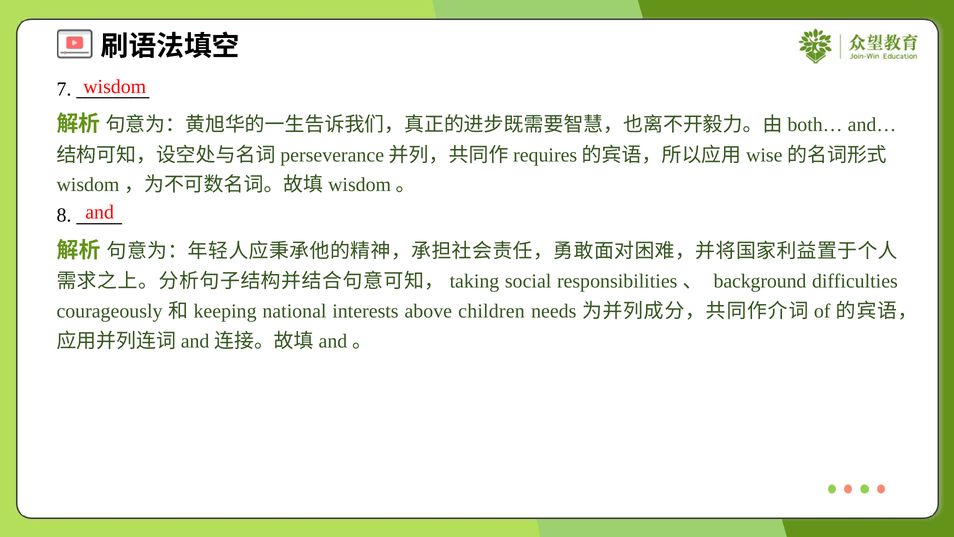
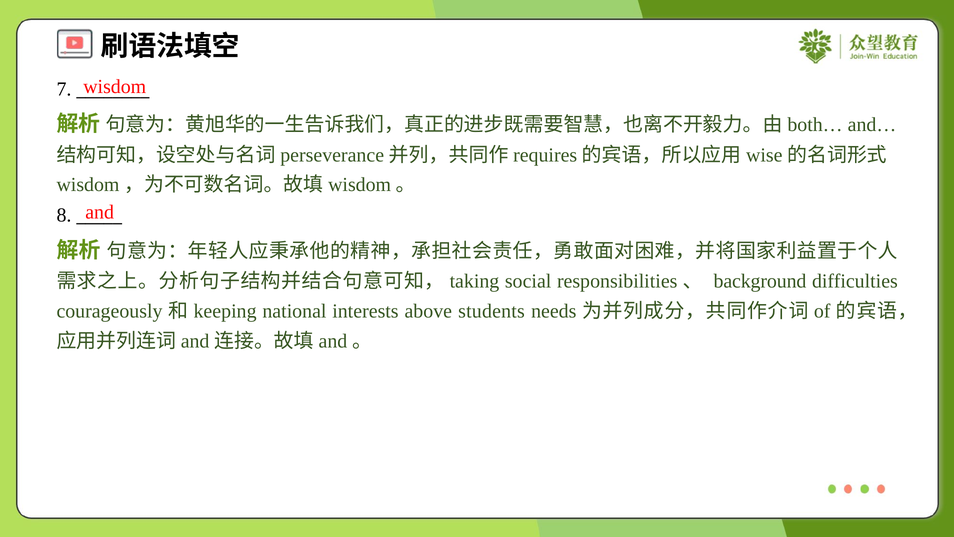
children: children -> students (491, 311)
